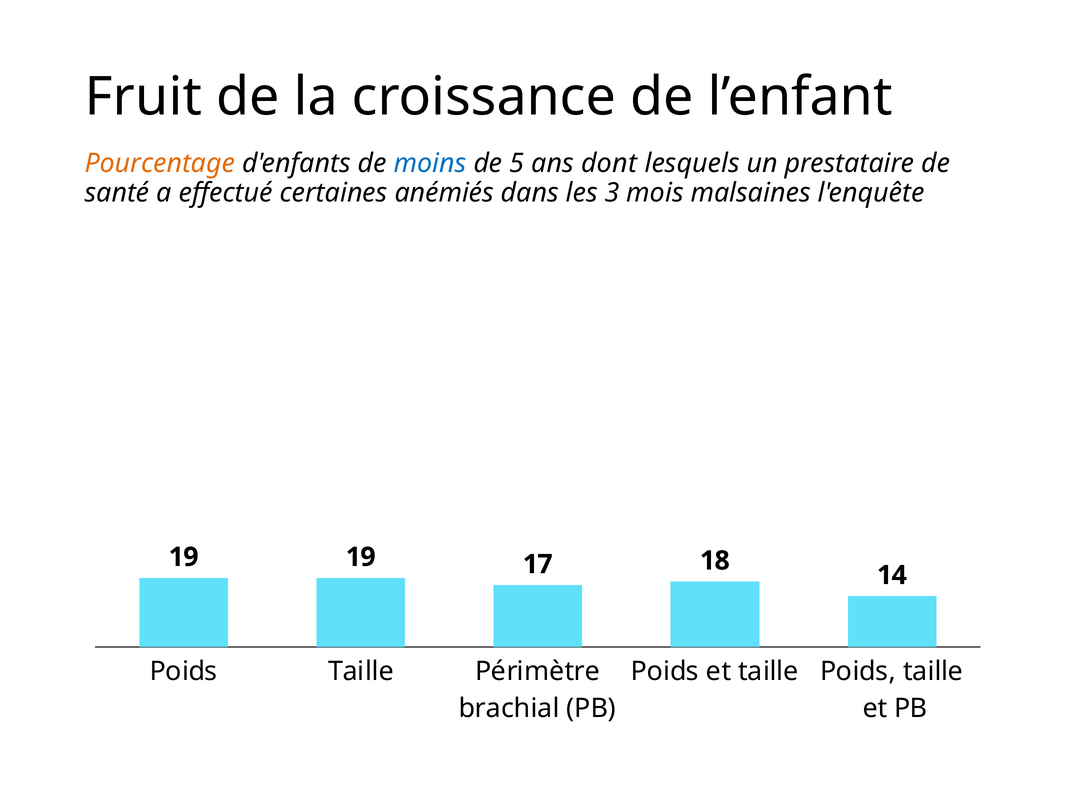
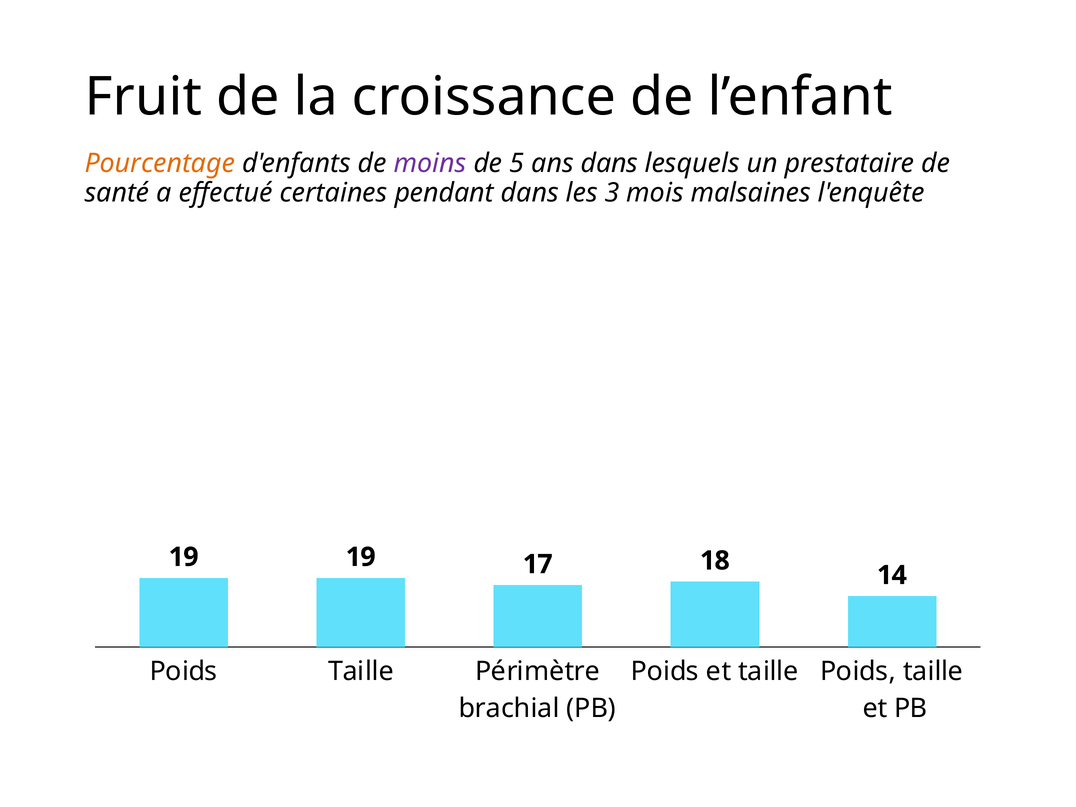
moins colour: blue -> purple (430, 164)
ans dont: dont -> dans (609, 164)
anémiés: anémiés -> pendant (444, 193)
